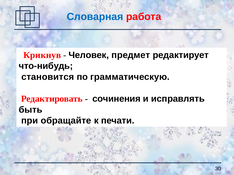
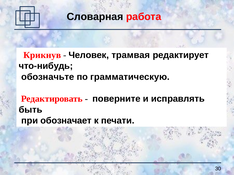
Словарная colour: blue -> black (95, 17)
предмет: предмет -> трамвая (131, 55)
становится: становится -> обозначьте (48, 77)
сочинения: сочинения -> поверните (116, 99)
обращайте: обращайте -> обозначает (66, 121)
